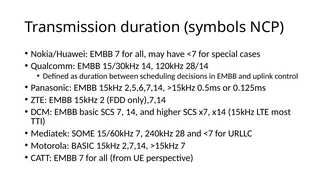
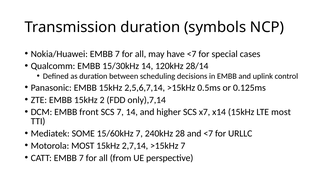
EMBB basic: basic -> front (89, 112)
Motorola BASIC: BASIC -> MOST (83, 146)
